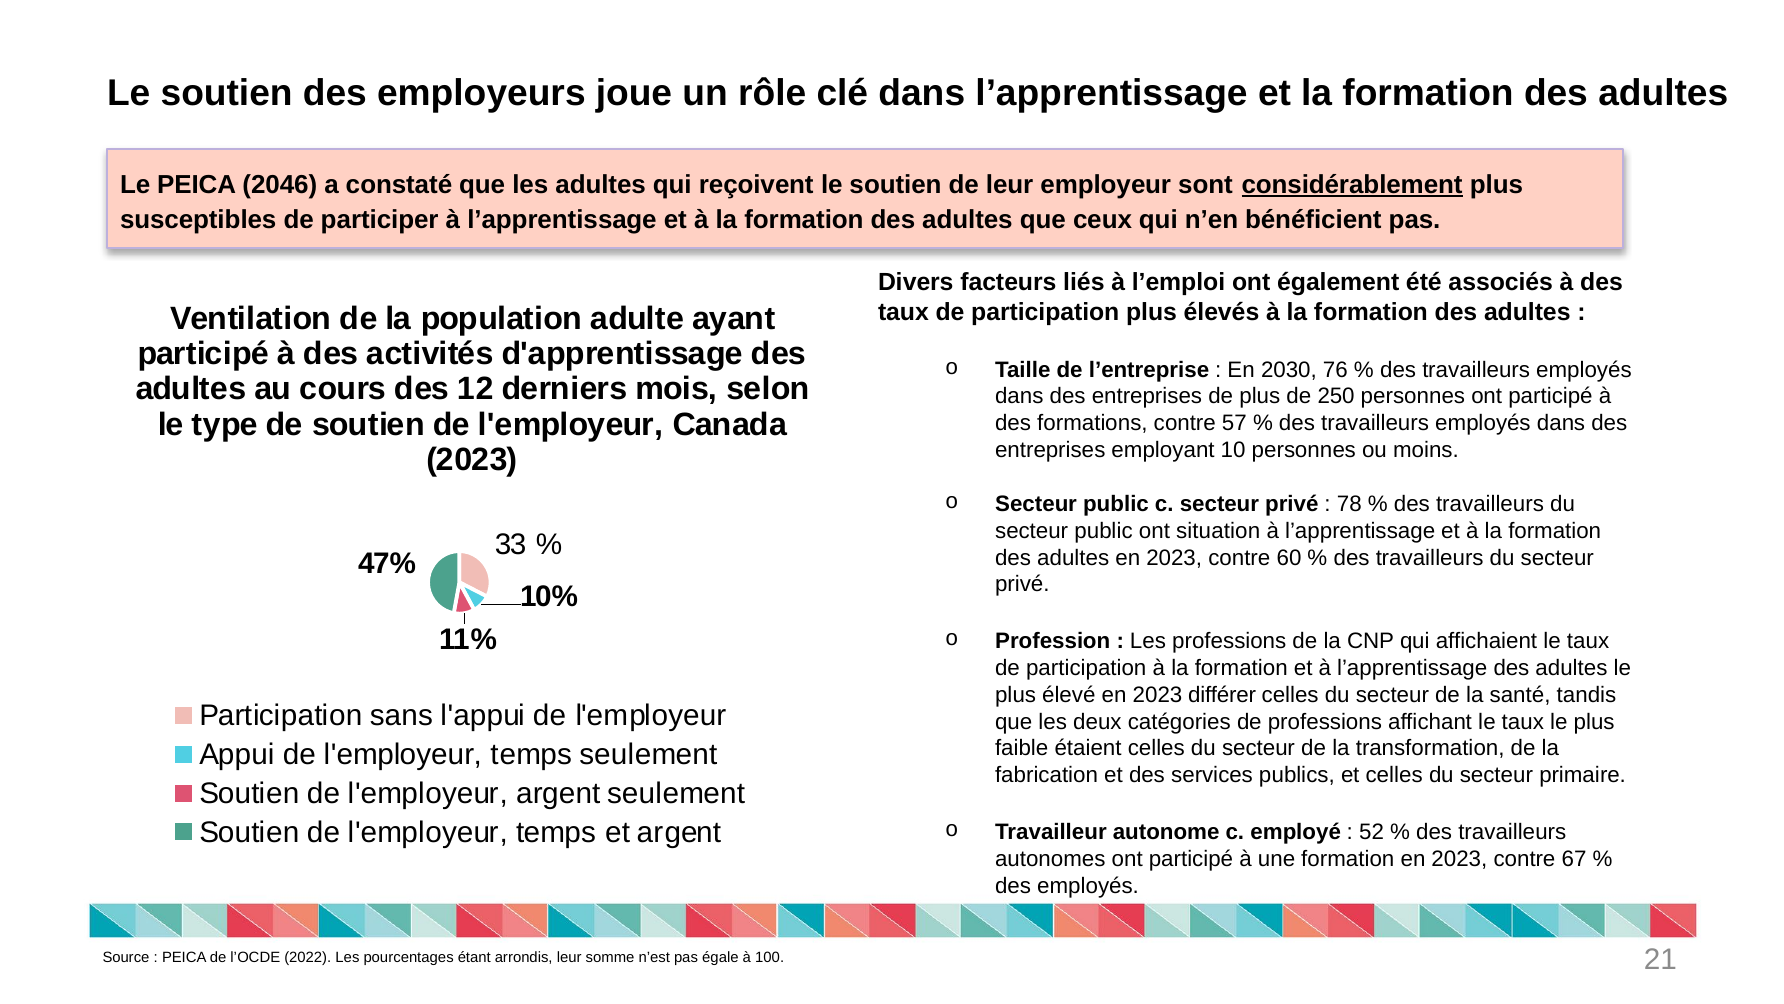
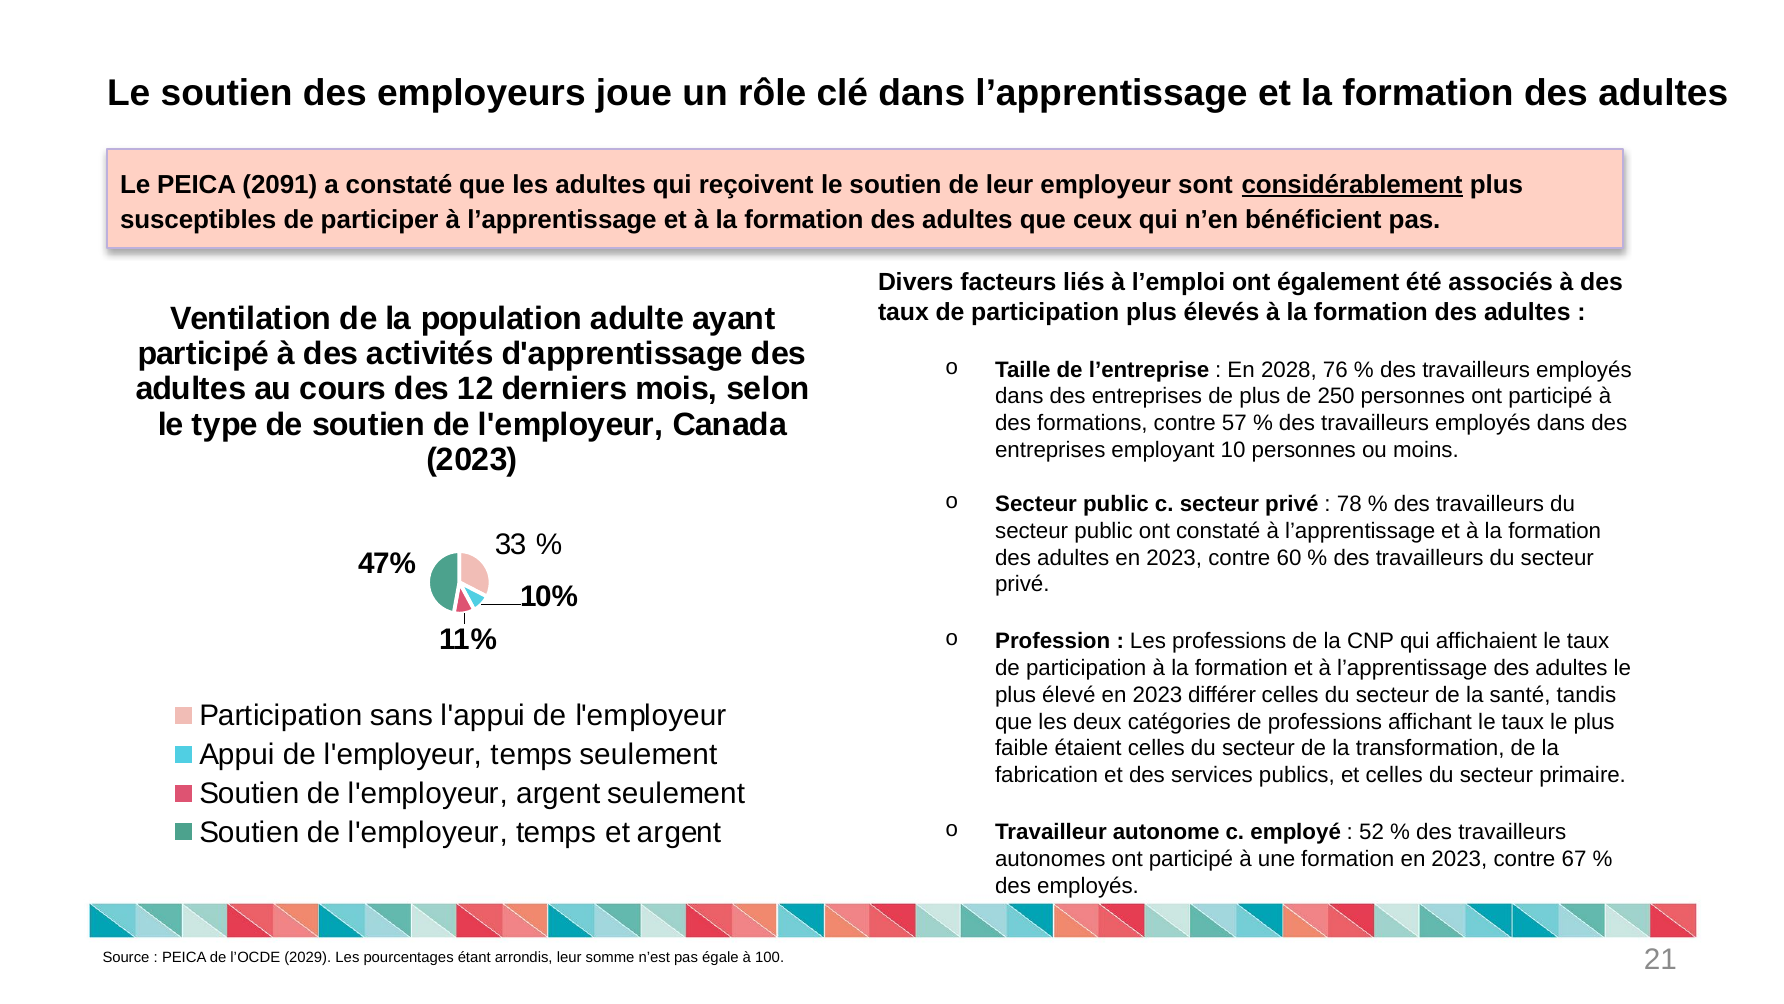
2046: 2046 -> 2091 (280, 185)
2030: 2030 -> 2028 (1289, 370)
ont situation: situation -> constaté (1218, 531)
2022: 2022 -> 2029 (308, 958)
